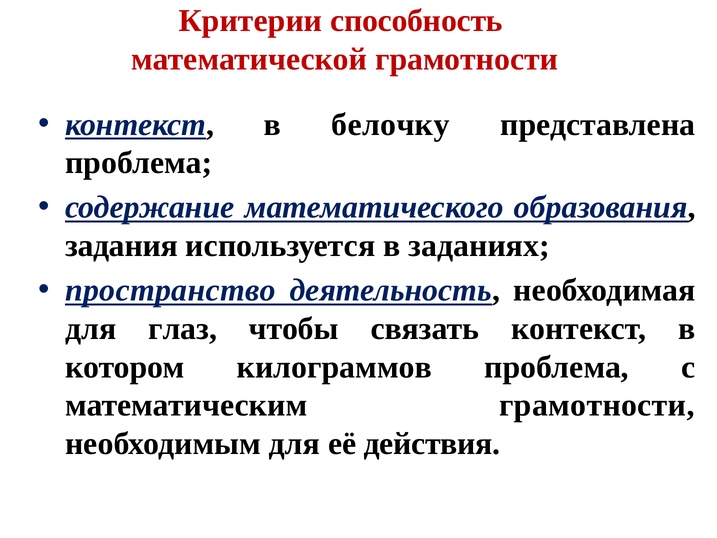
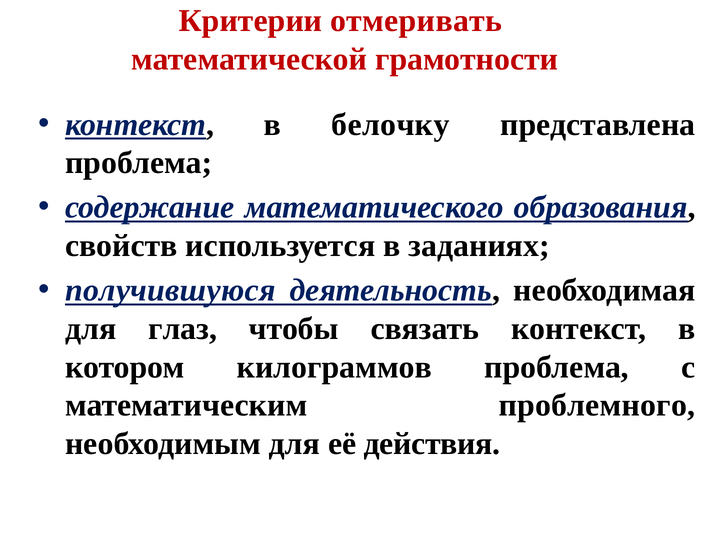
способность: способность -> отмеривать (416, 21)
задания: задания -> свойств (121, 246)
пространство: пространство -> получившуюся (170, 290)
математическим грамотности: грамотности -> проблемного (597, 405)
